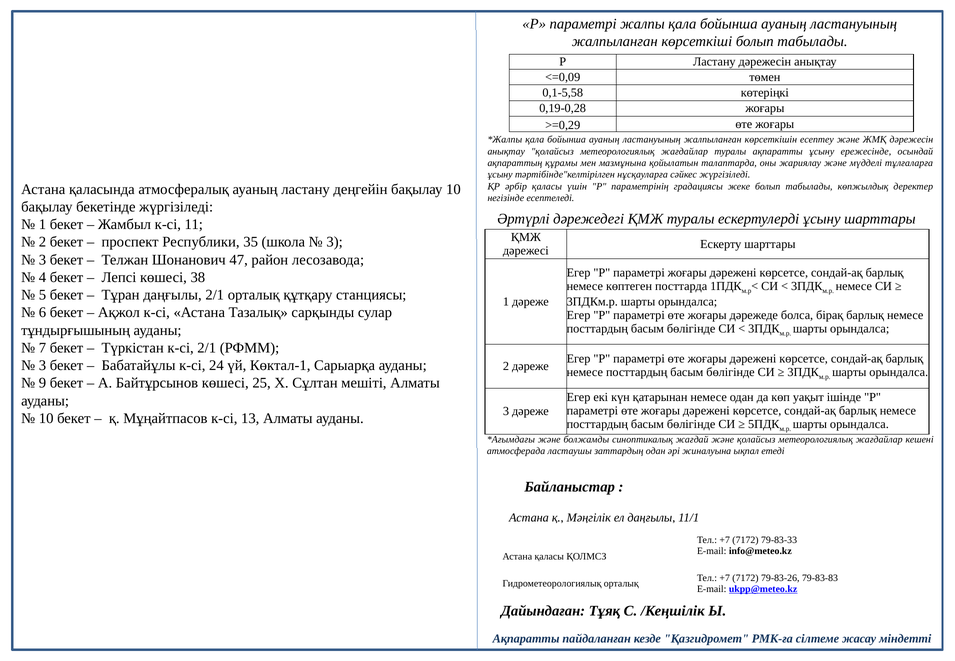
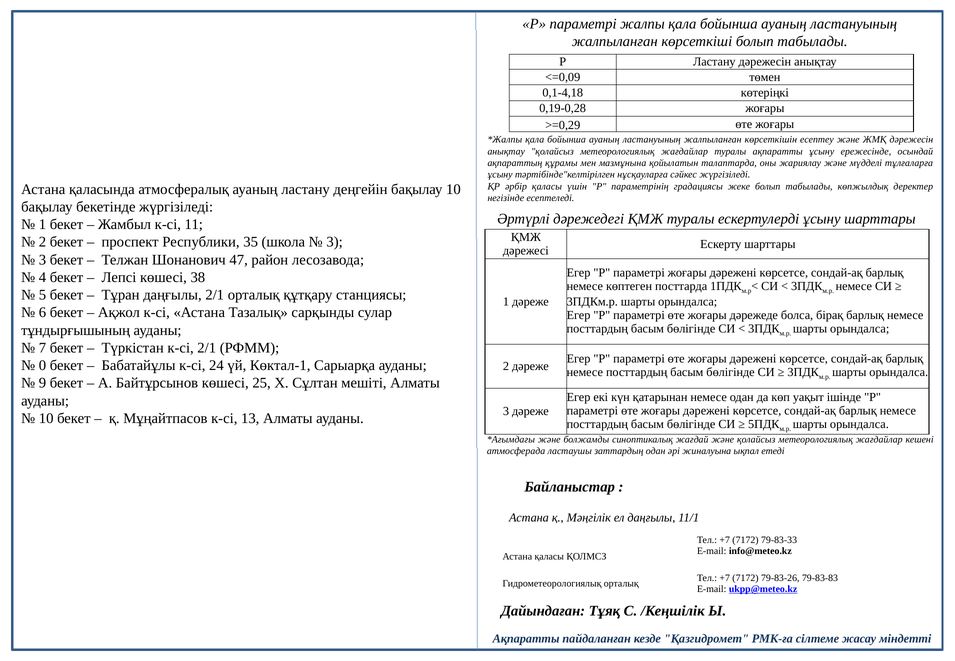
0,1-5,58: 0,1-5,58 -> 0,1-4,18 (563, 93)
3: 3 -> 0 (43, 366)
